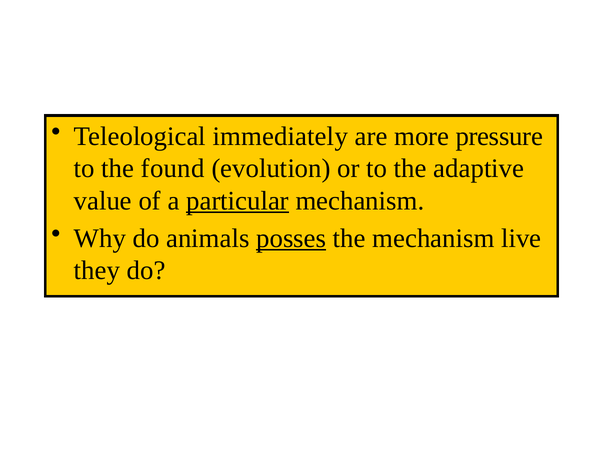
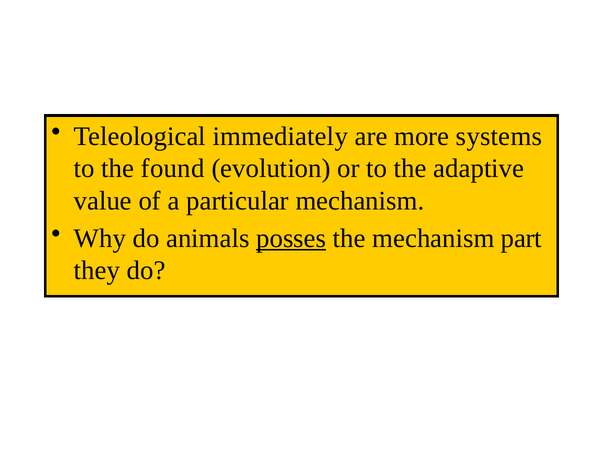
pressure: pressure -> systems (499, 137)
particular underline: present -> none (238, 201)
live: live -> part (521, 238)
